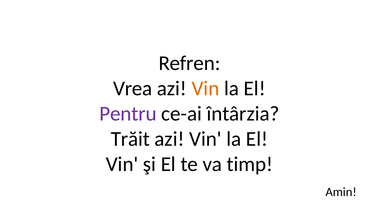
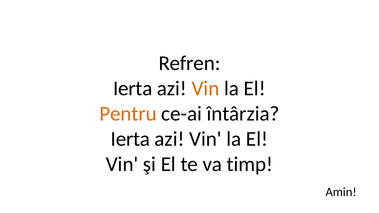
Vrea: Vrea -> Ierta (133, 88)
Pentru colour: purple -> orange (128, 114)
Trăit: Trăit -> Ierta (130, 139)
